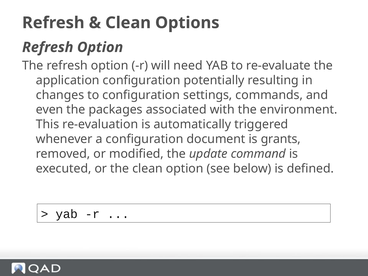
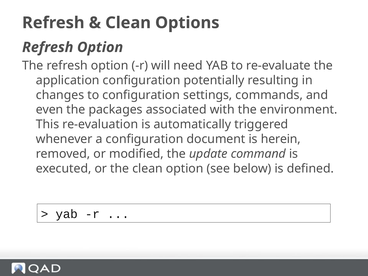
grants: grants -> herein (281, 139)
